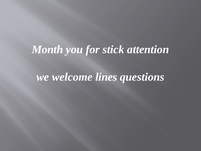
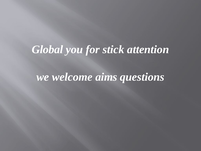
Month: Month -> Global (47, 49)
lines: lines -> aims (106, 77)
